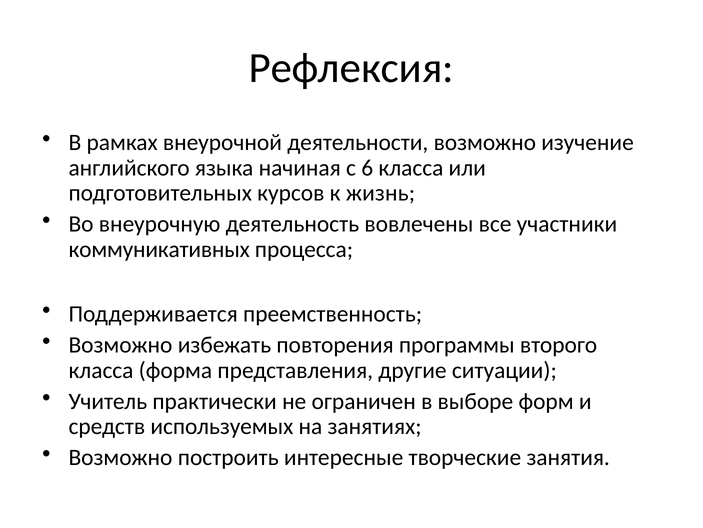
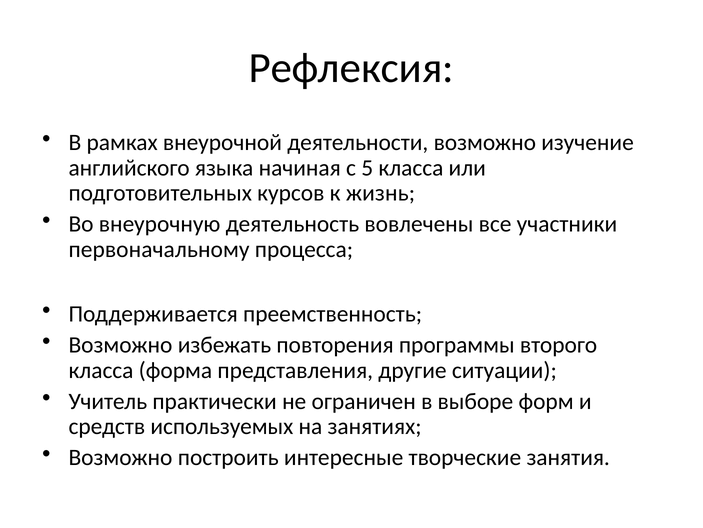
6: 6 -> 5 (367, 168)
коммуникативных: коммуникативных -> первоначальному (159, 249)
